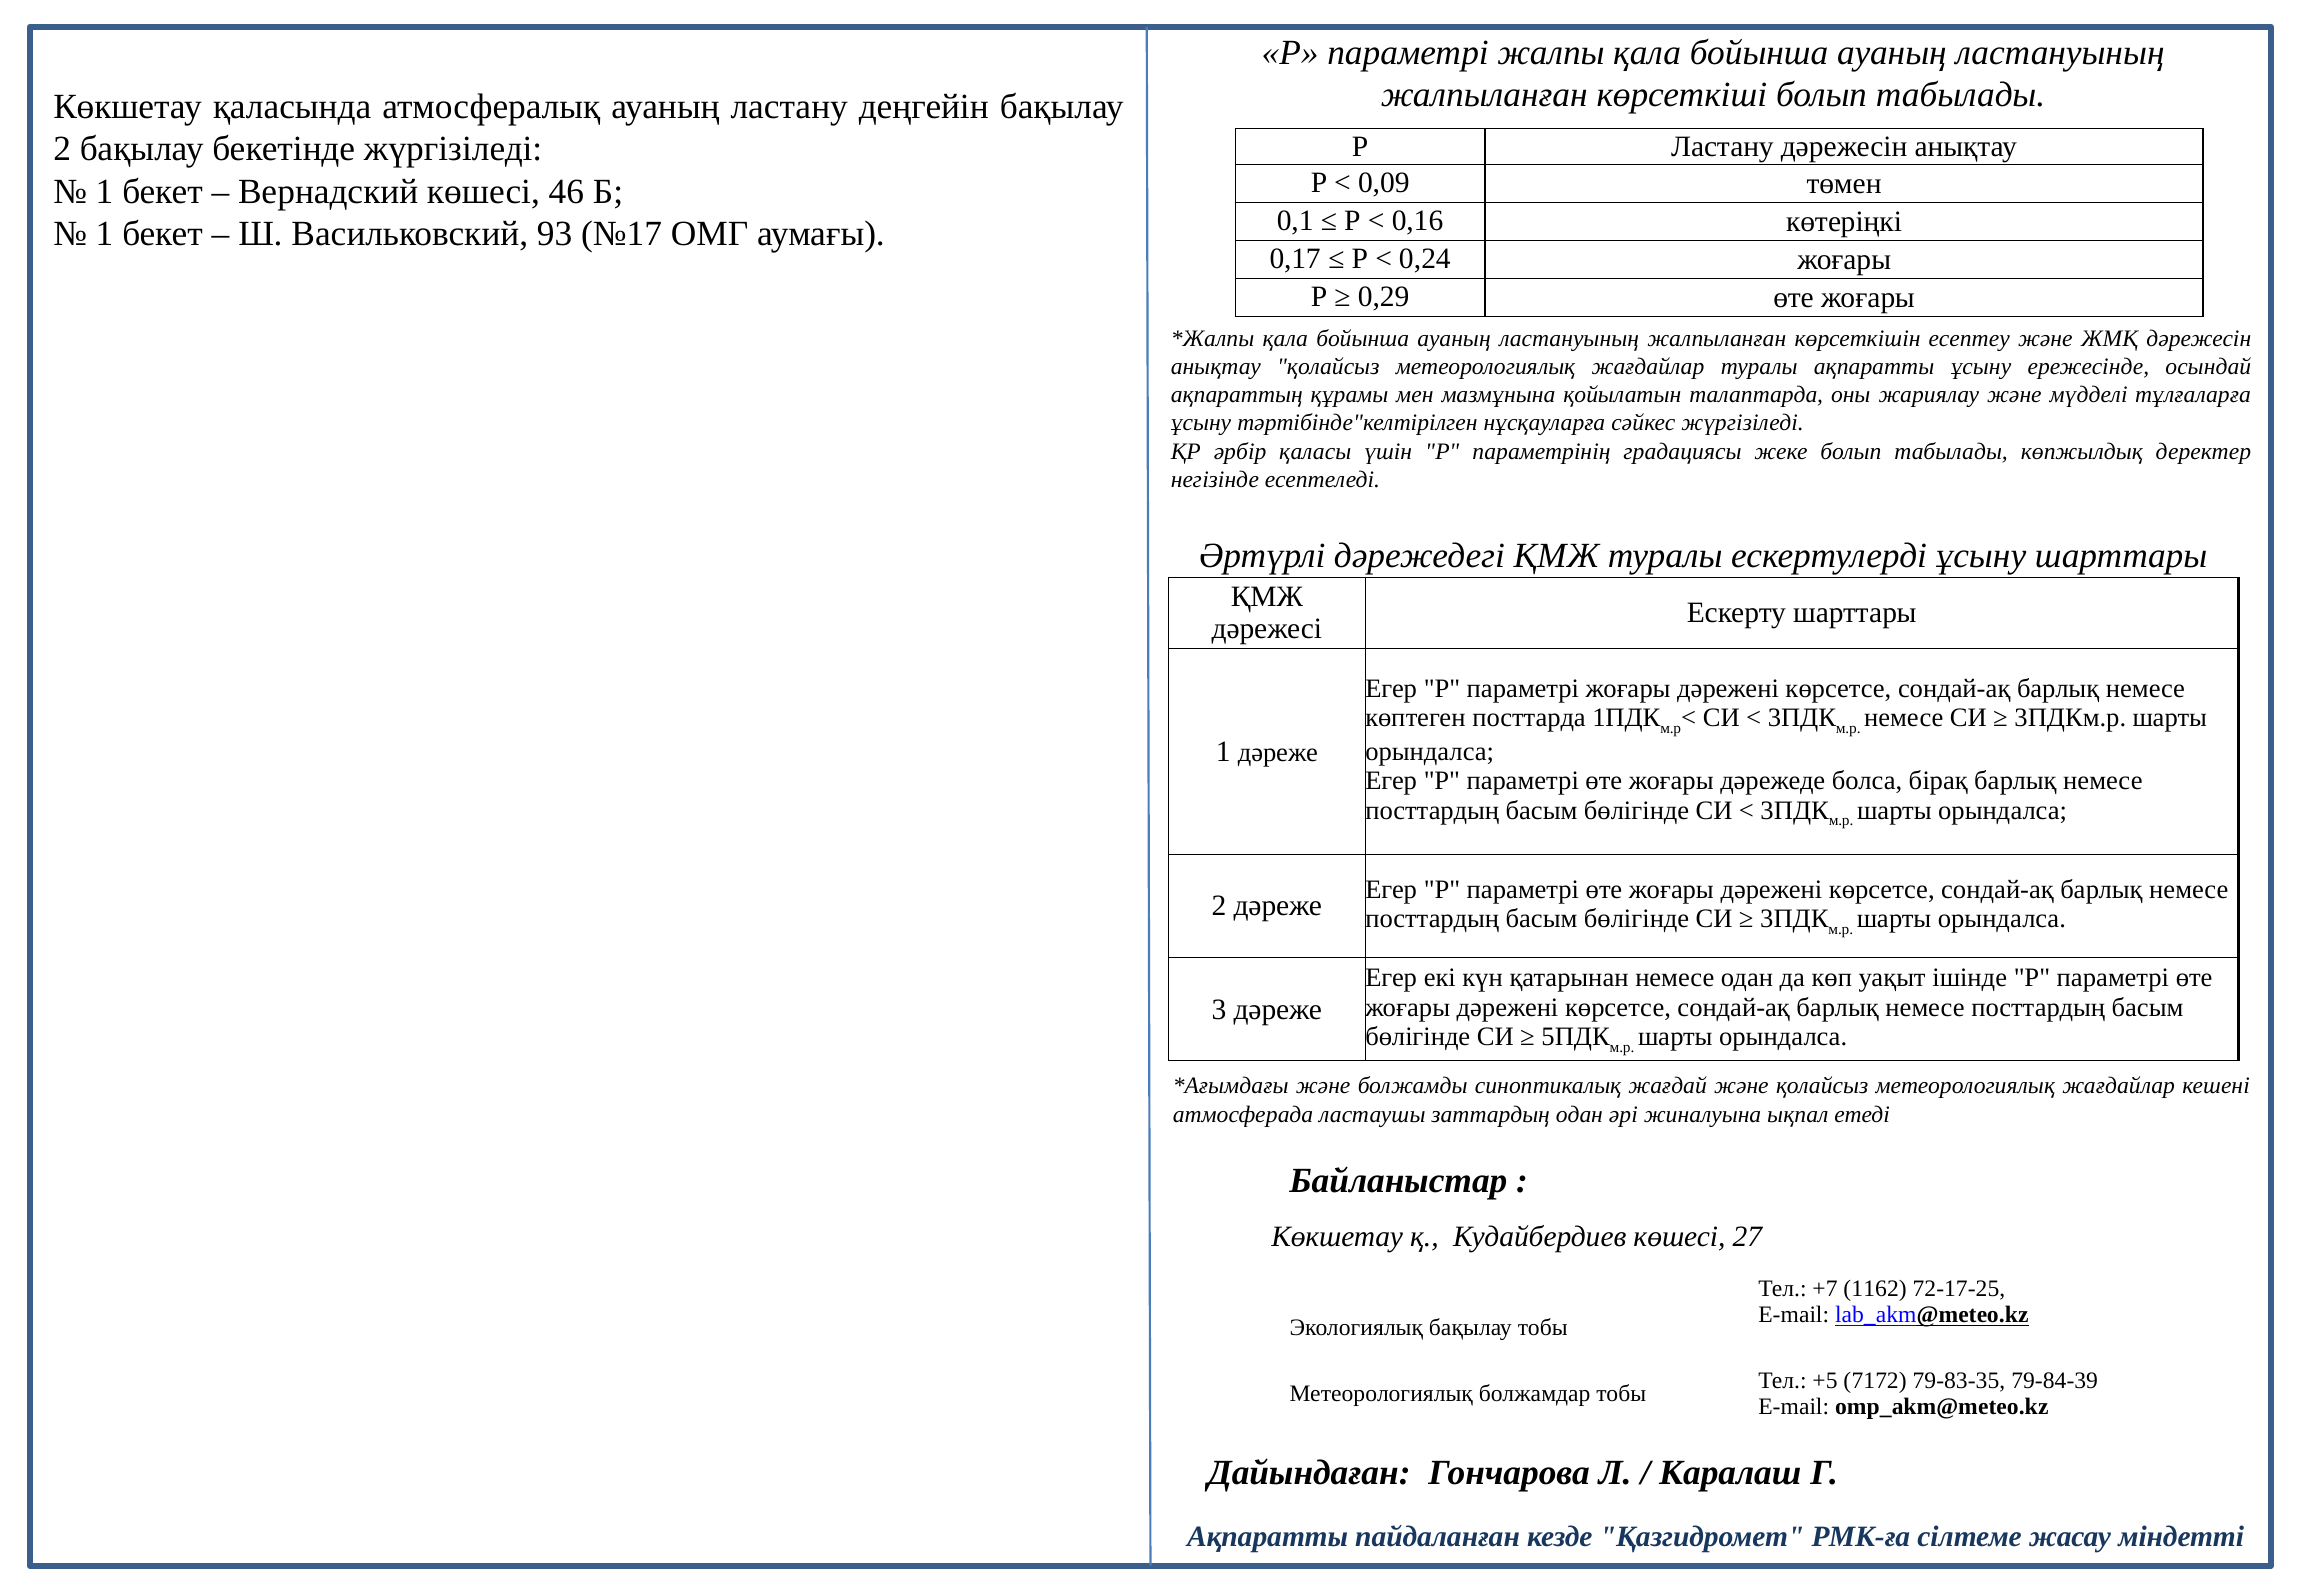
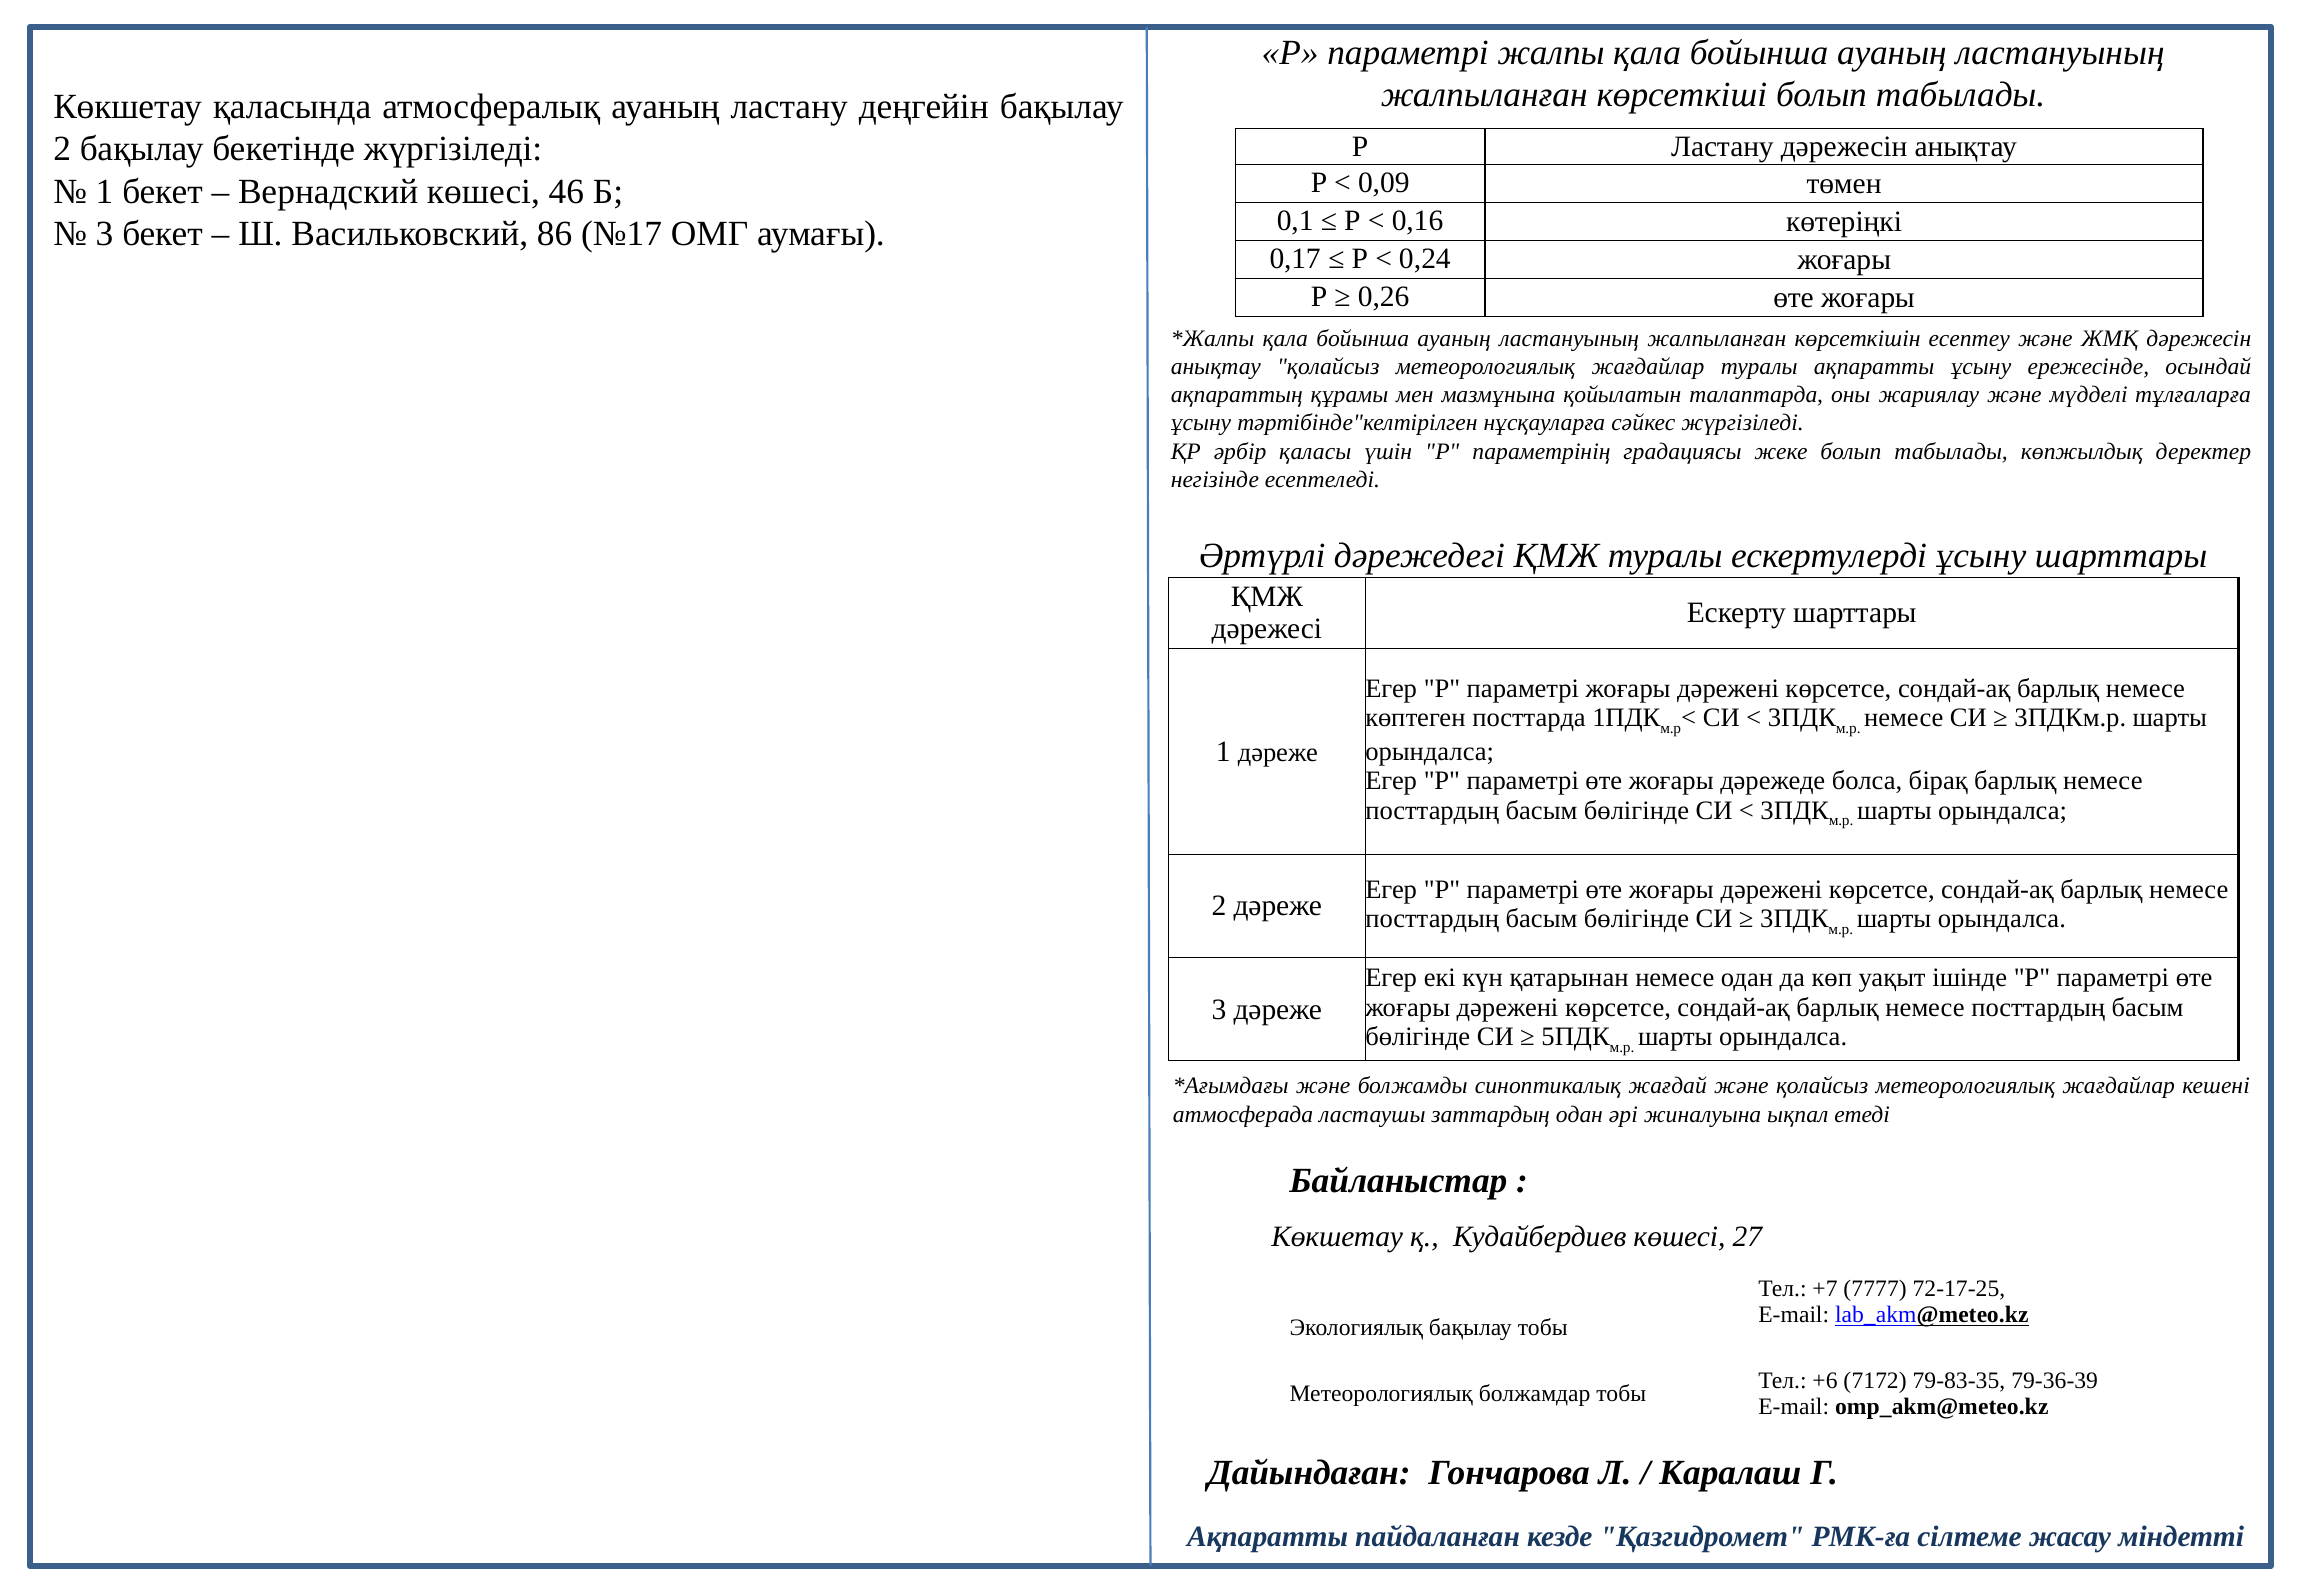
1: 1 -> 3 (105, 234)
93: 93 -> 86 (555, 234)
0,29: 0,29 -> 0,26 (1384, 297)
1162: 1162 -> 7777 (1875, 1289)
+5: +5 -> +6 (1825, 1381)
79-84-39: 79-84-39 -> 79-36-39 (2055, 1381)
